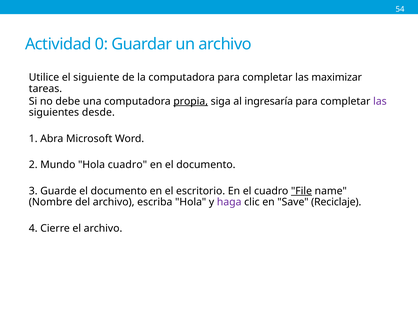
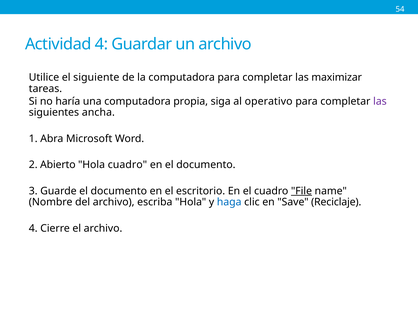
Actividad 0: 0 -> 4 (102, 44)
debe: debe -> haría (68, 101)
propia underline: present -> none (191, 101)
ingresaría: ingresaría -> operativo (269, 101)
desde: desde -> ancha (98, 113)
Mundo: Mundo -> Abierto (58, 165)
haga colour: purple -> blue (229, 202)
